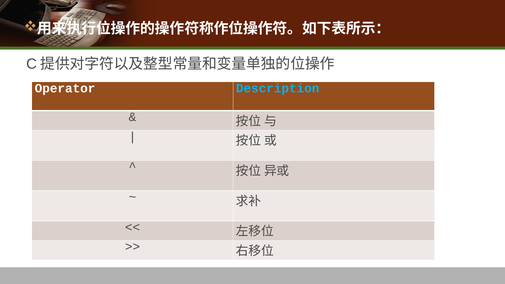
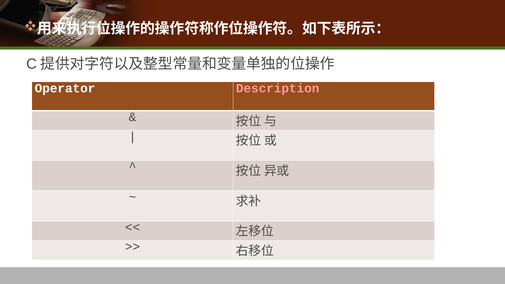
Description colour: light blue -> pink (278, 88)
